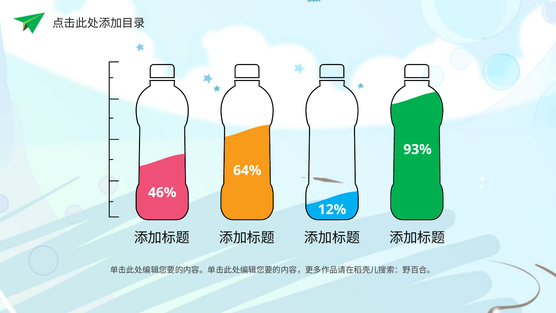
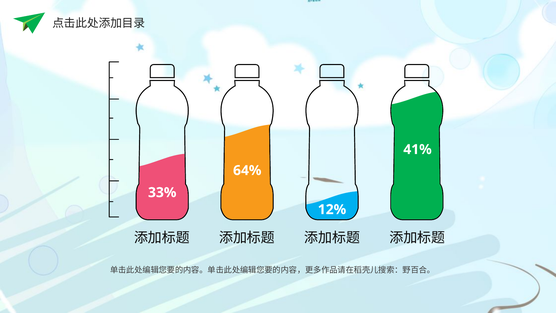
93%: 93% -> 41% (418, 149)
46%: 46% -> 33% (162, 192)
